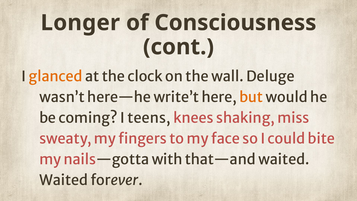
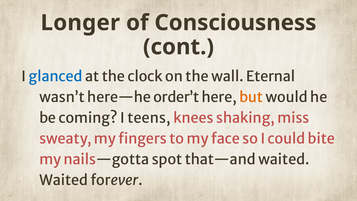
glanced colour: orange -> blue (56, 77)
Deluge: Deluge -> Eternal (271, 77)
write’t: write’t -> order’t (176, 97)
with: with -> spot (167, 159)
